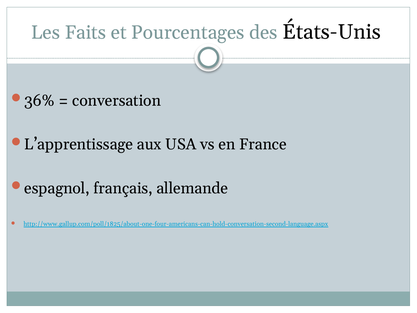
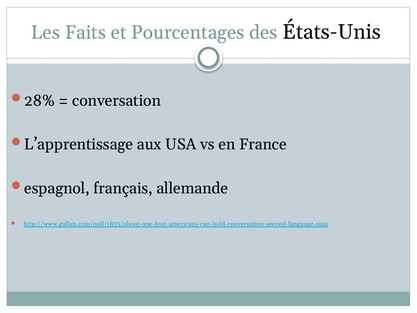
36%: 36% -> 28% (40, 100)
